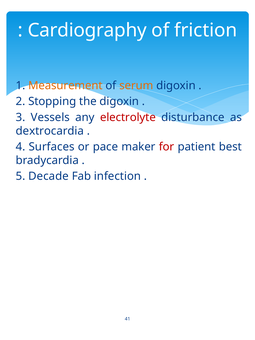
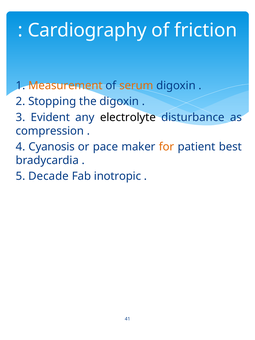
Vessels: Vessels -> Evident (50, 117)
electrolyte colour: red -> black (128, 117)
dextrocardia: dextrocardia -> compression (50, 131)
Surfaces: Surfaces -> Cyanosis (52, 147)
for colour: red -> orange (167, 147)
infection: infection -> inotropic (118, 176)
